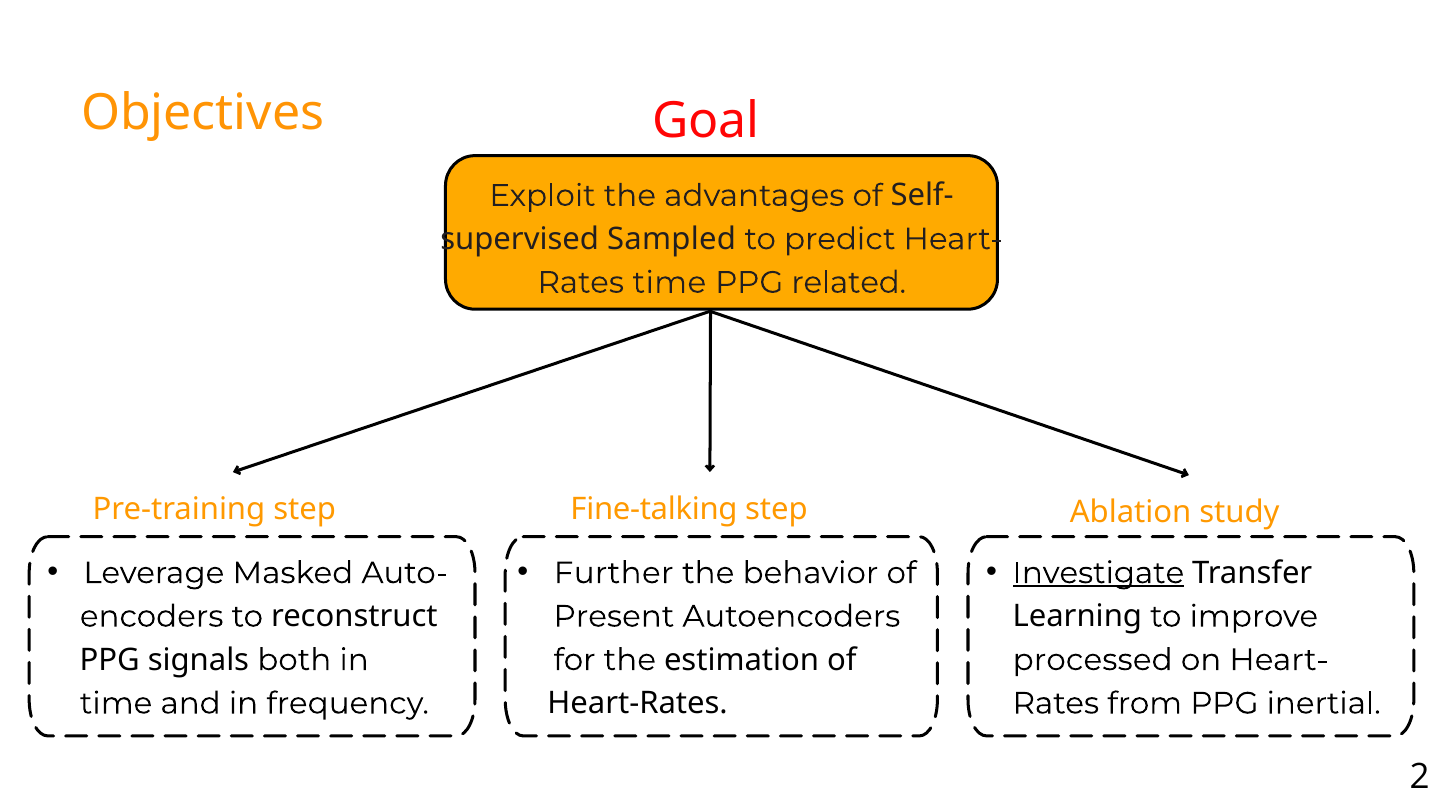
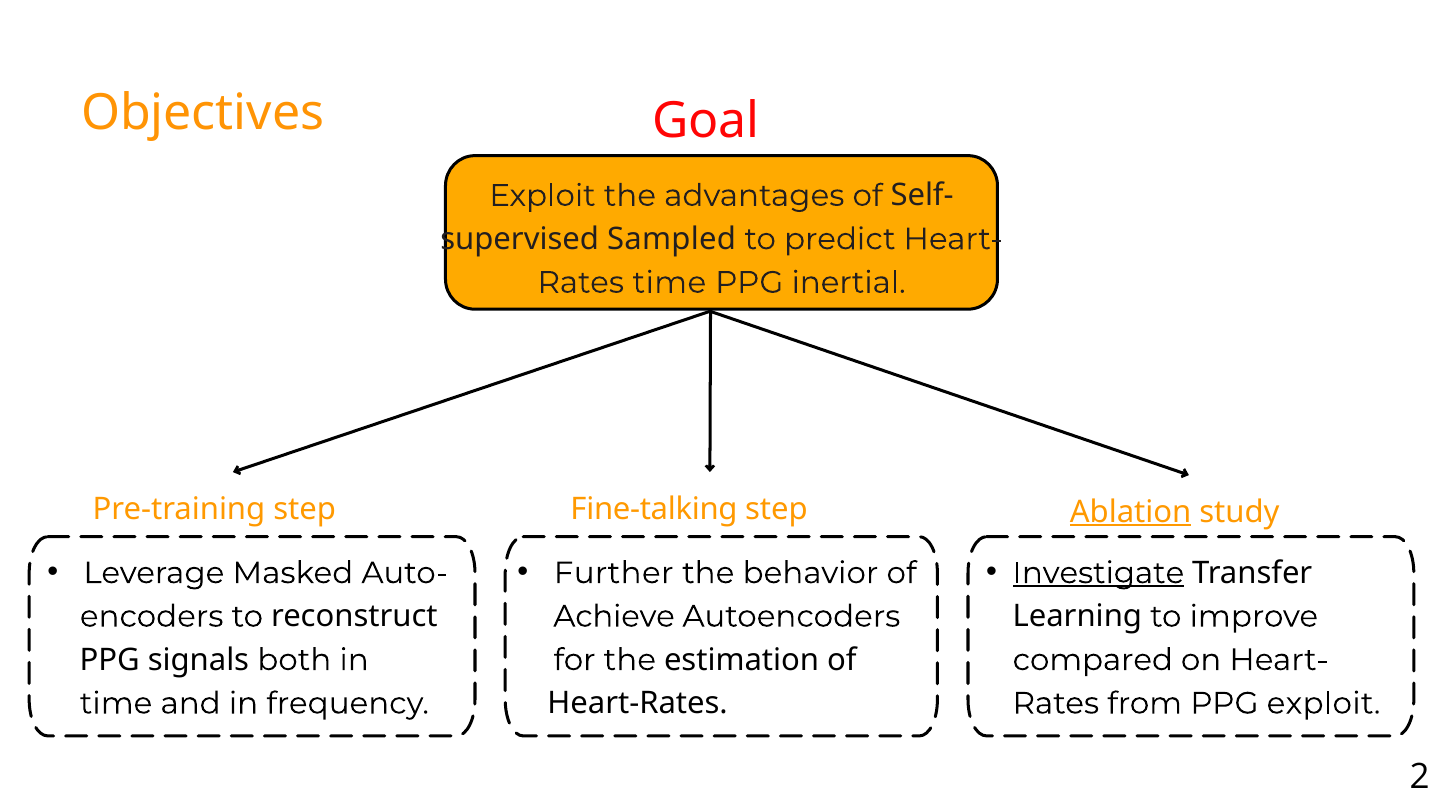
related: related -> inertial (849, 283)
Ablation underline: none -> present (1131, 512)
Present: Present -> Achieve (614, 617)
processed: processed -> compared (1093, 660)
PPG inertial: inertial -> exploit (1323, 704)
